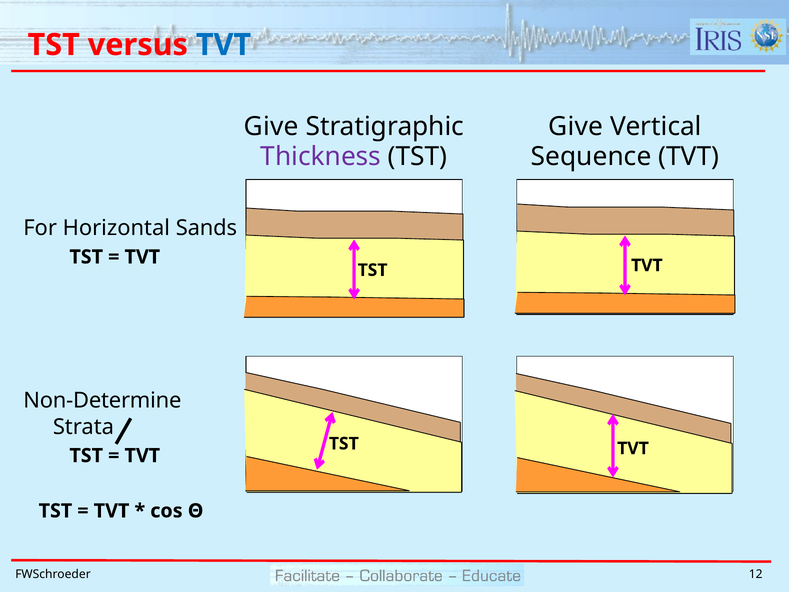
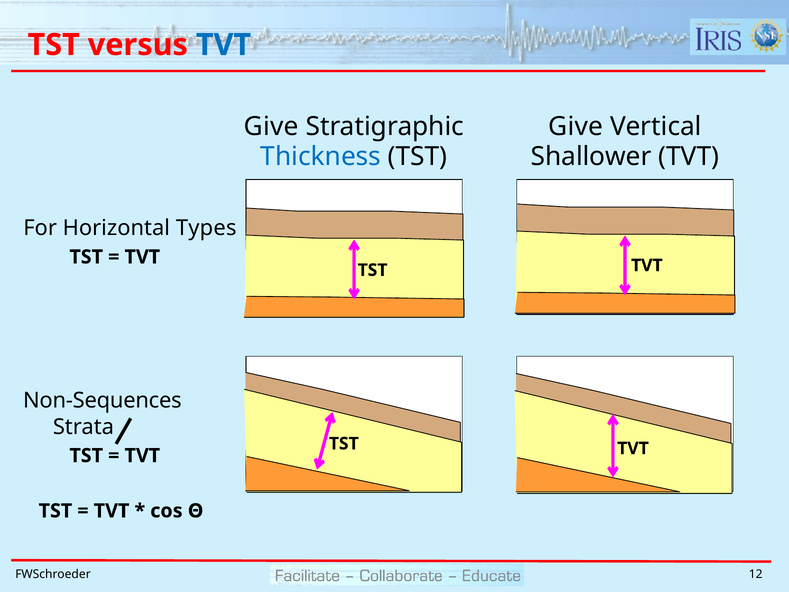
Sequence: Sequence -> Shallower (591, 156)
Thickness colour: purple -> blue (321, 156)
Sands: Sands -> Types (206, 228)
Non-Determine: Non-Determine -> Non-Sequences (102, 400)
